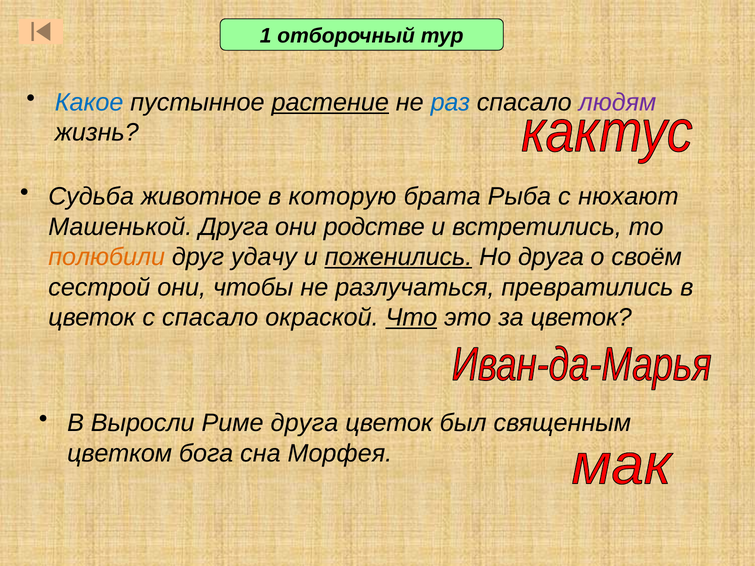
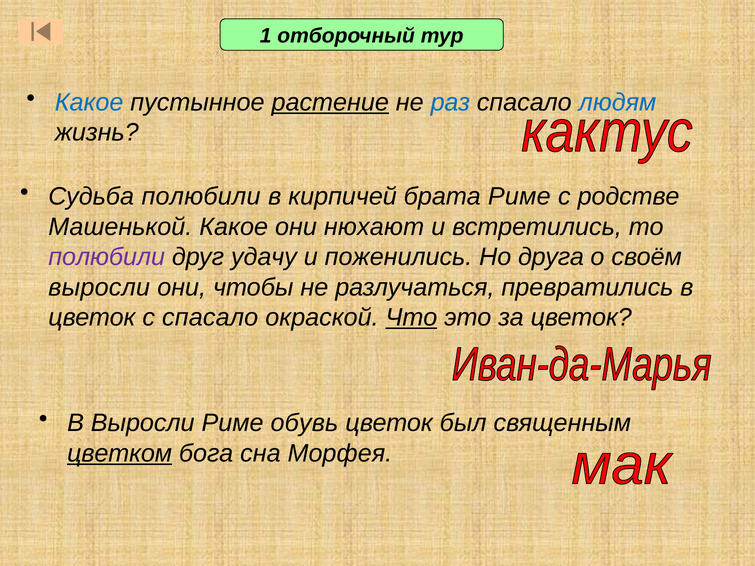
людям colour: purple -> blue (618, 102)
Судьба животное: животное -> полюбили (201, 197)
которую: которую -> кирпичей (343, 197)
брата Рыба: Рыба -> Риме (519, 197)
нюхают: нюхают -> родстве (629, 197)
Машенькой Друга: Друга -> Какое (234, 227)
родстве: родстве -> нюхают (374, 227)
полюбили colour: orange -> purple (107, 257)
поженились underline: present -> none (398, 257)
сестрой: сестрой -> выросли (99, 287)
Риме друга: друга -> обувь (304, 423)
цветком underline: none -> present (120, 453)
